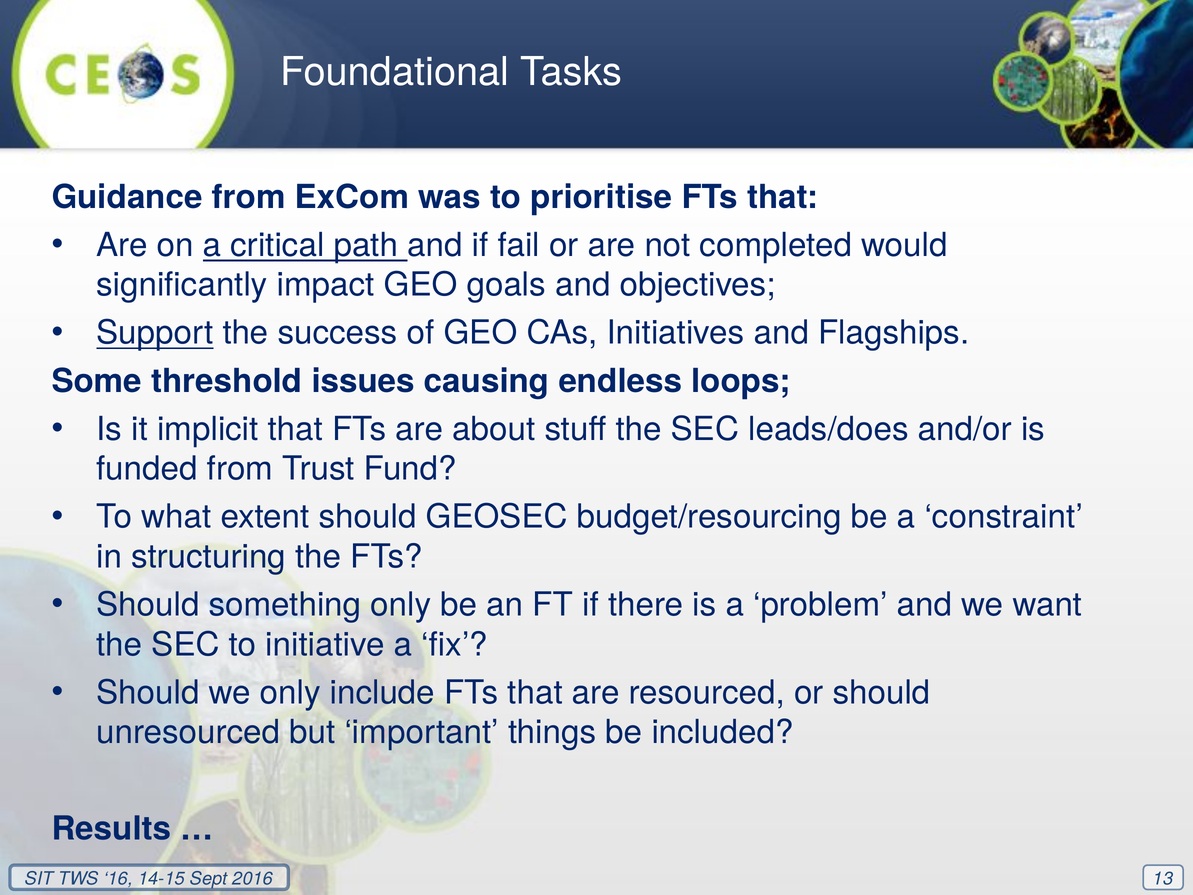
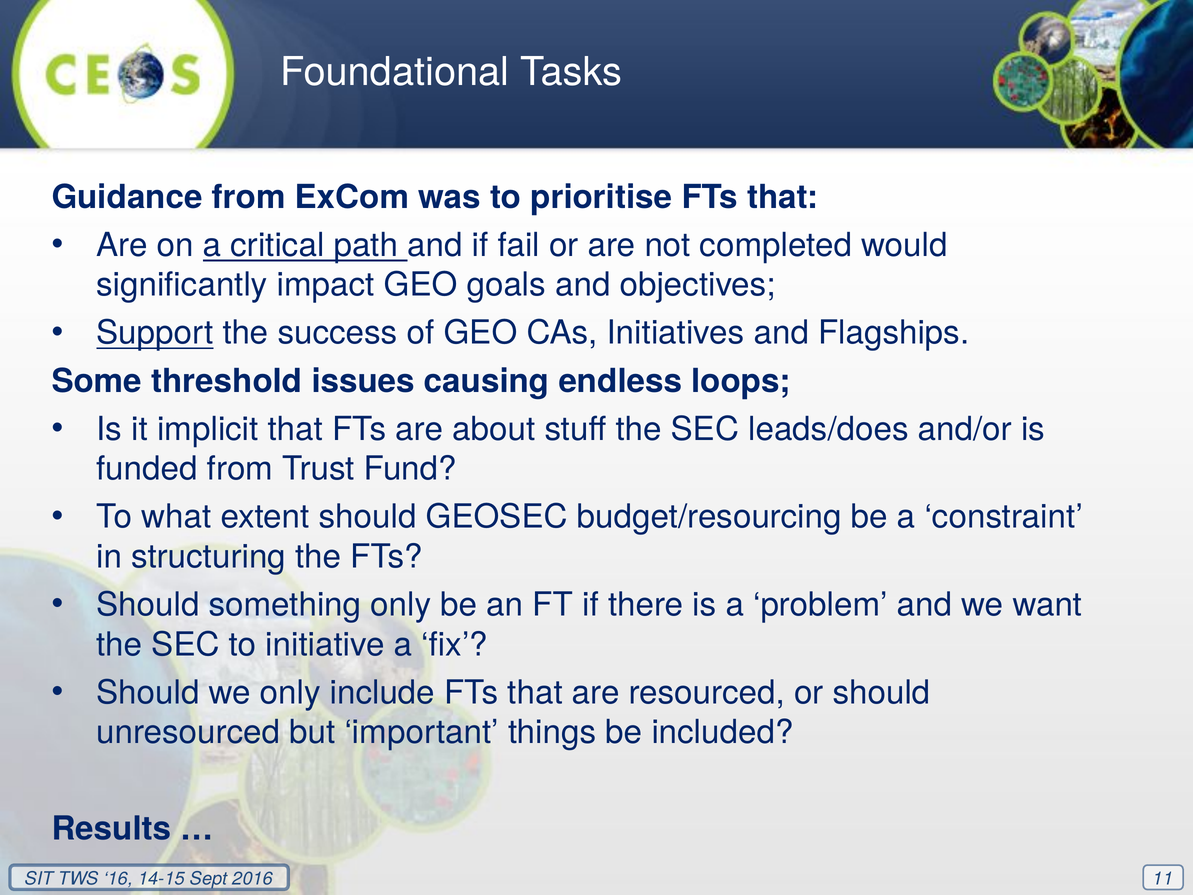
13: 13 -> 11 (1163, 878)
